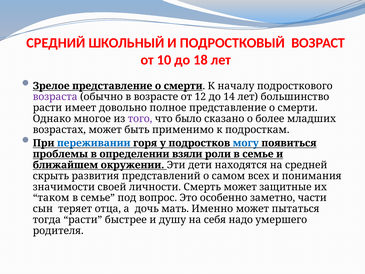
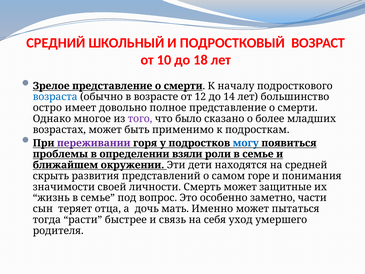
возраста colour: purple -> blue (55, 97)
расти: расти -> остро (47, 108)
переживании colour: blue -> purple (94, 143)
всех: всех -> горе (259, 176)
таком: таком -> жизнь (51, 198)
душу: душу -> связь (172, 220)
надо: надо -> уход (241, 220)
